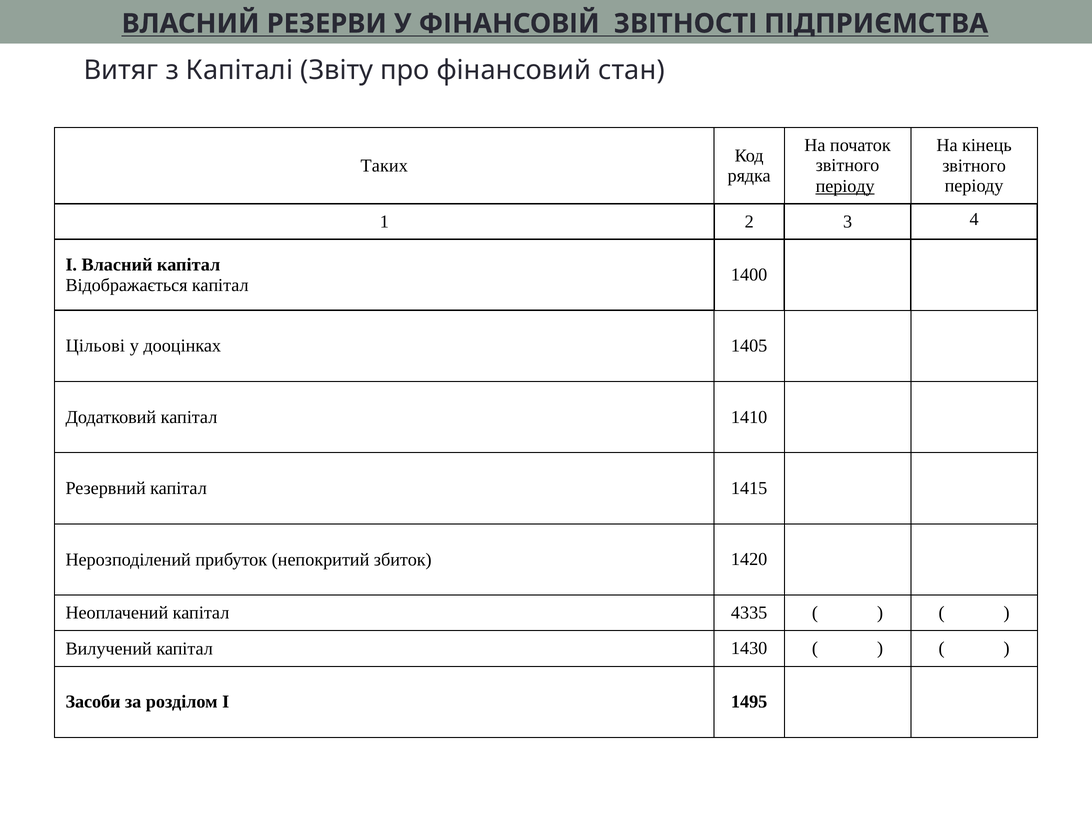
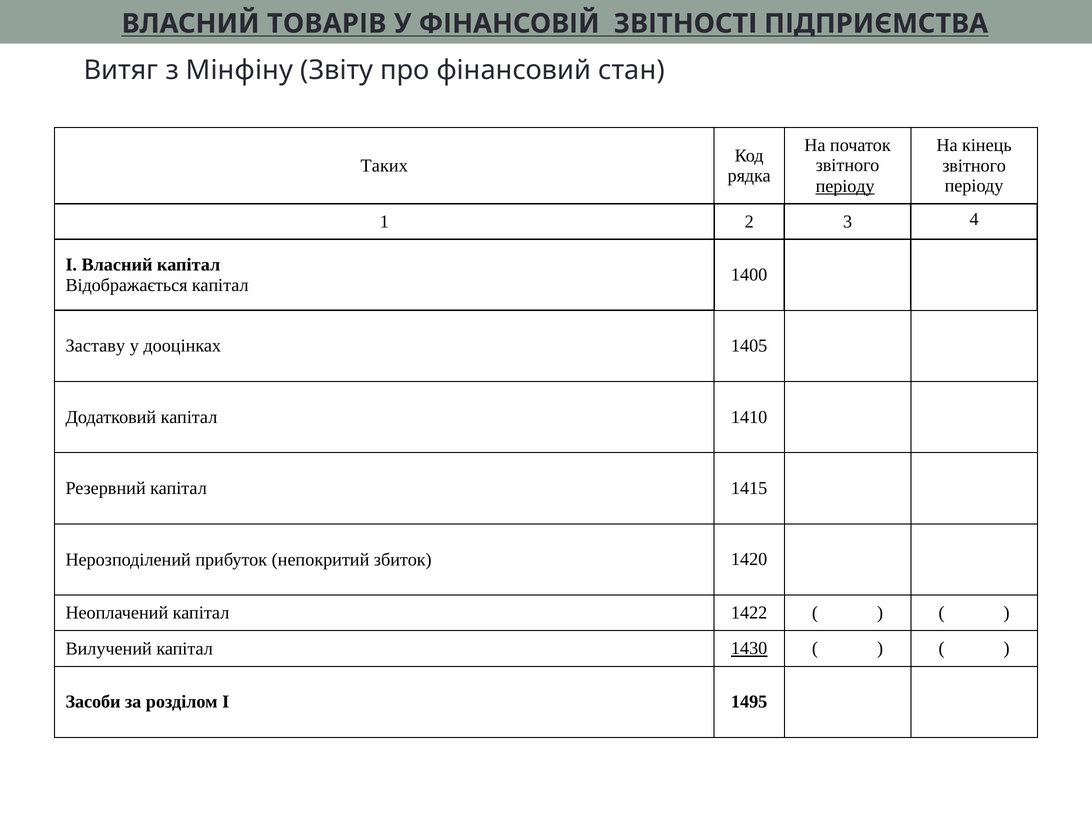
РЕЗЕРВИ: РЕЗЕРВИ -> ТОВАРІВ (327, 24)
Капіталі: Капіталі -> Мінфіну (239, 70)
Цільові: Цільові -> Заставу (95, 346)
4335: 4335 -> 1422 (749, 613)
1430 underline: none -> present (749, 648)
